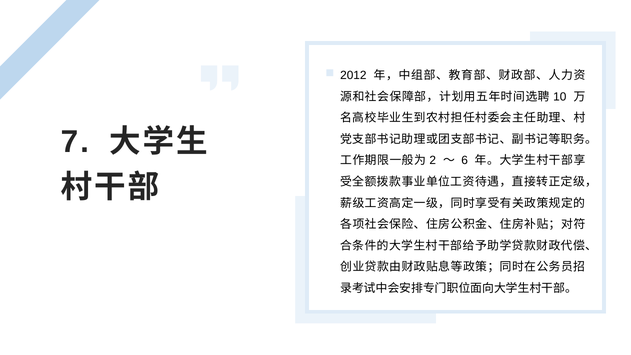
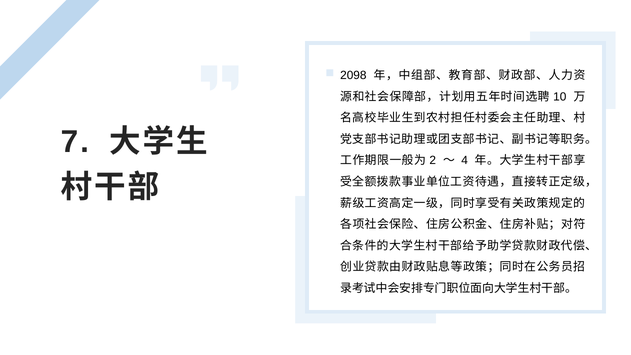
2012: 2012 -> 2098 (353, 75)
6: 6 -> 4 (465, 161)
